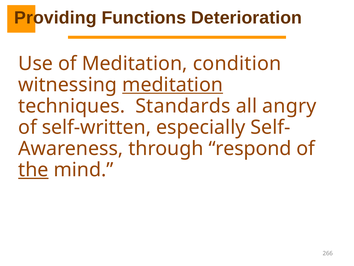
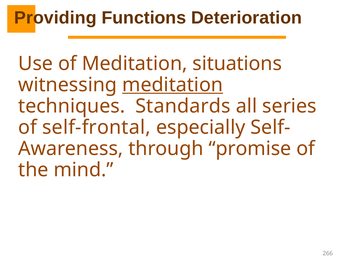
condition: condition -> situations (237, 63)
angry: angry -> series (289, 106)
self-written: self-written -> self-frontal (96, 127)
respond: respond -> promise (250, 148)
the underline: present -> none (33, 170)
